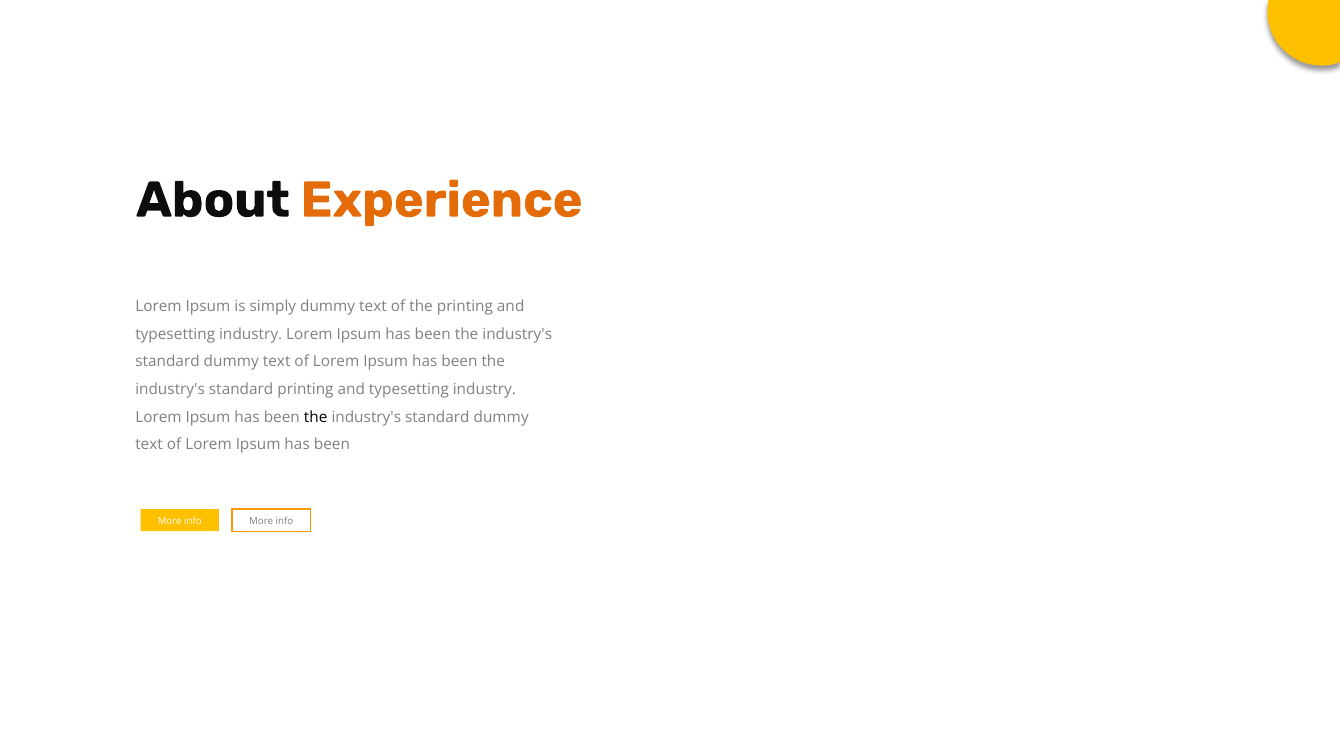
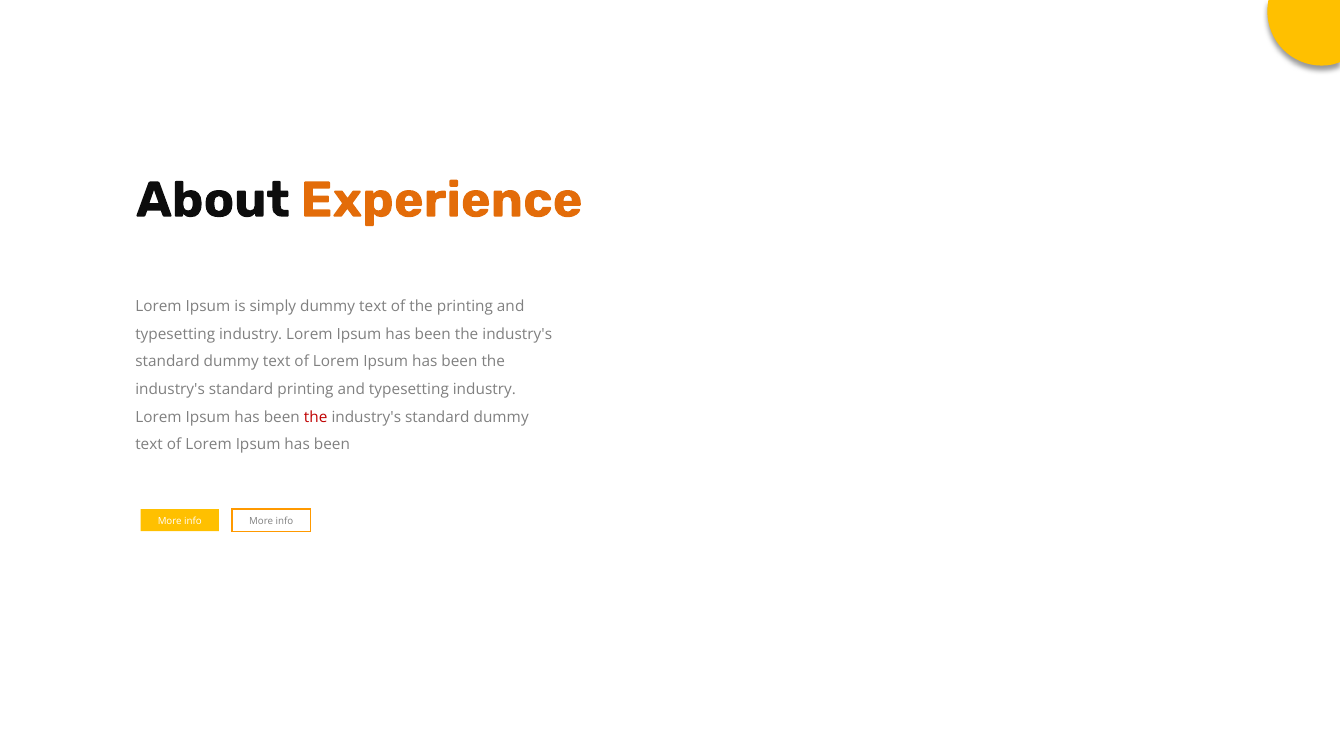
the colour: black -> red (316, 417)
